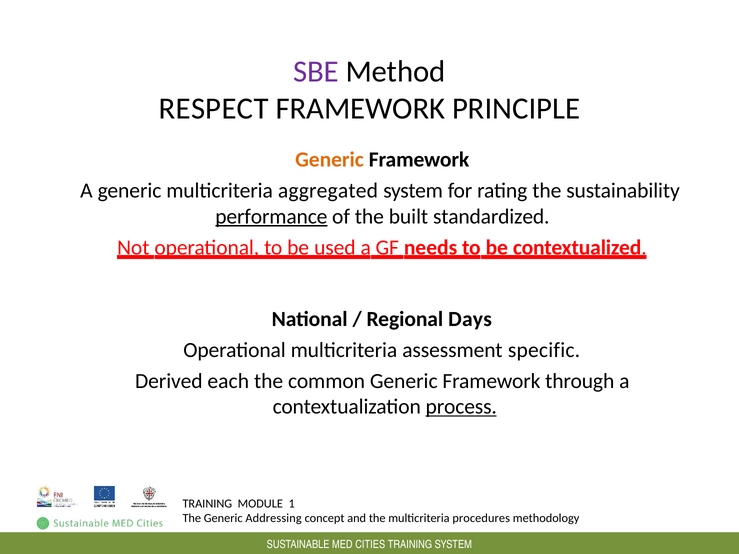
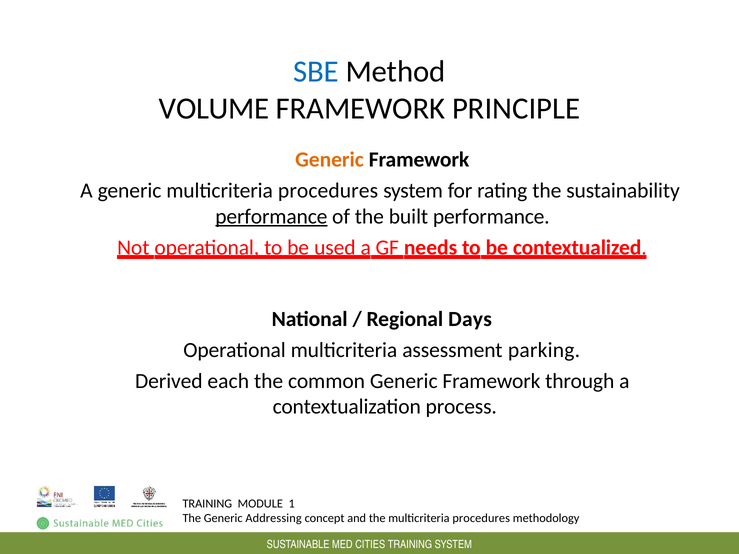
SBE colour: purple -> blue (316, 71)
RESPECT: RESPECT -> VOLUME (214, 108)
generic multicriteria aggregated: aggregated -> procedures (328, 191)
built standardized: standardized -> performance (491, 217)
specific: specific -> parking (544, 350)
process underline: present -> none (461, 407)
